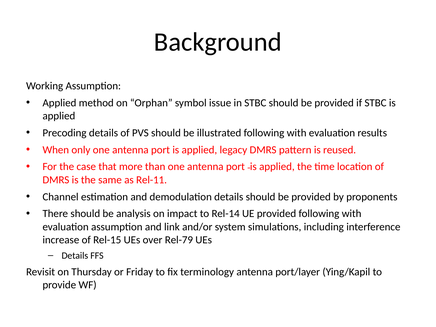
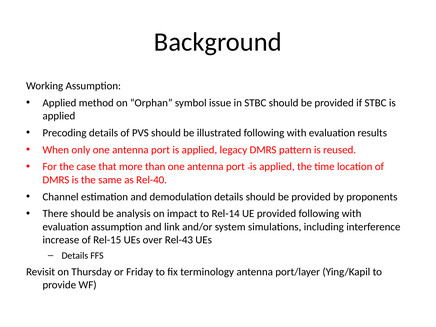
Rel-11: Rel-11 -> Rel-40 (152, 180)
Rel-79: Rel-79 -> Rel-43 (179, 240)
